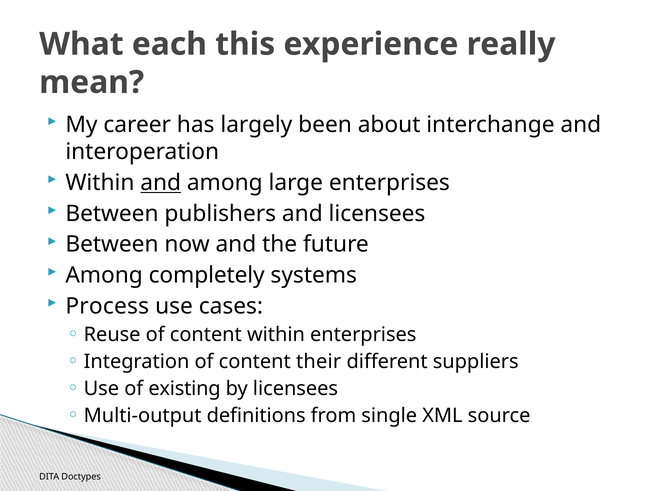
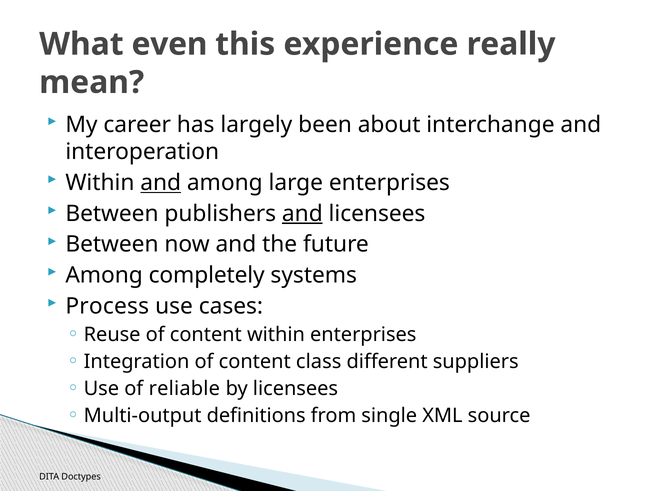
each: each -> even (170, 44)
and underline: none -> present (302, 214)
their: their -> class (319, 362)
existing: existing -> reliable (184, 389)
